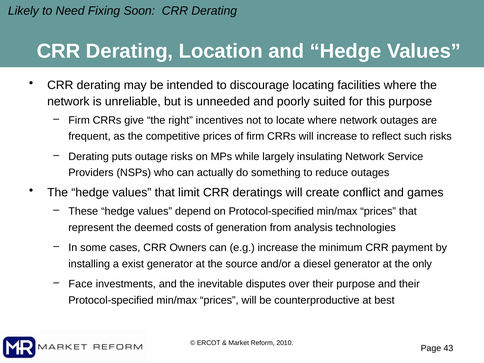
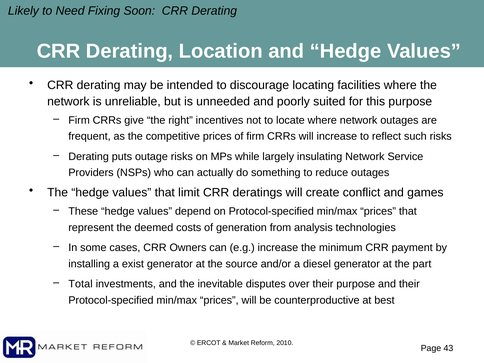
only: only -> part (422, 264)
Face: Face -> Total (81, 284)
